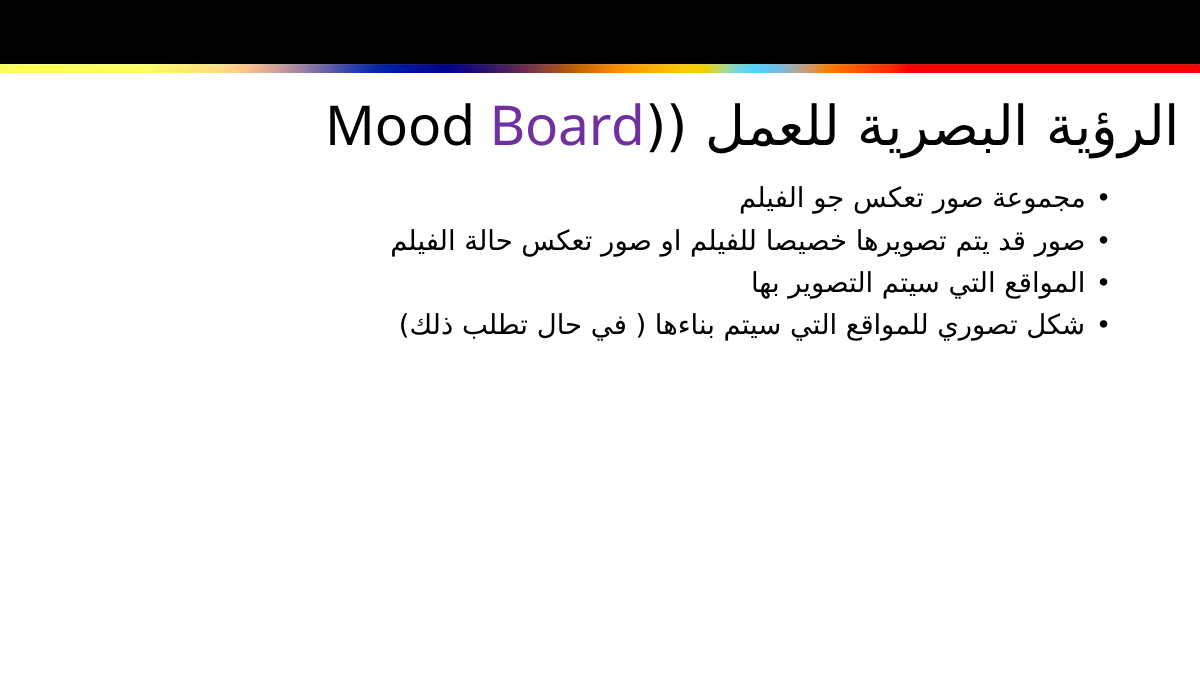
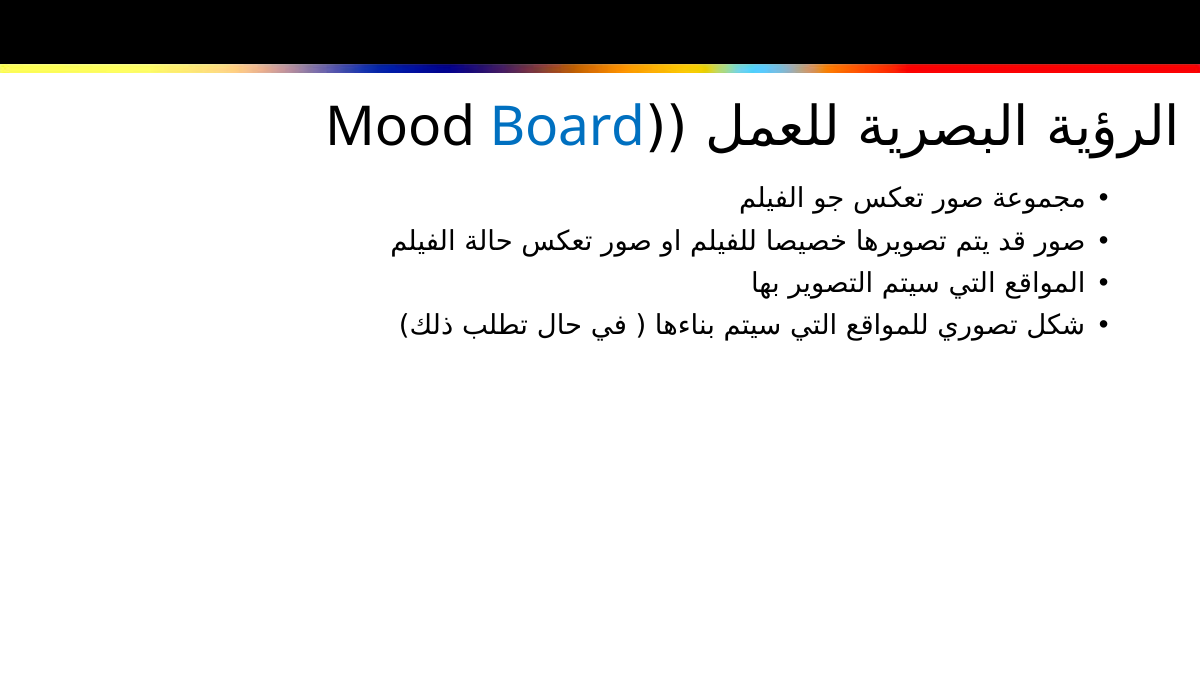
Board colour: purple -> blue (567, 127)
